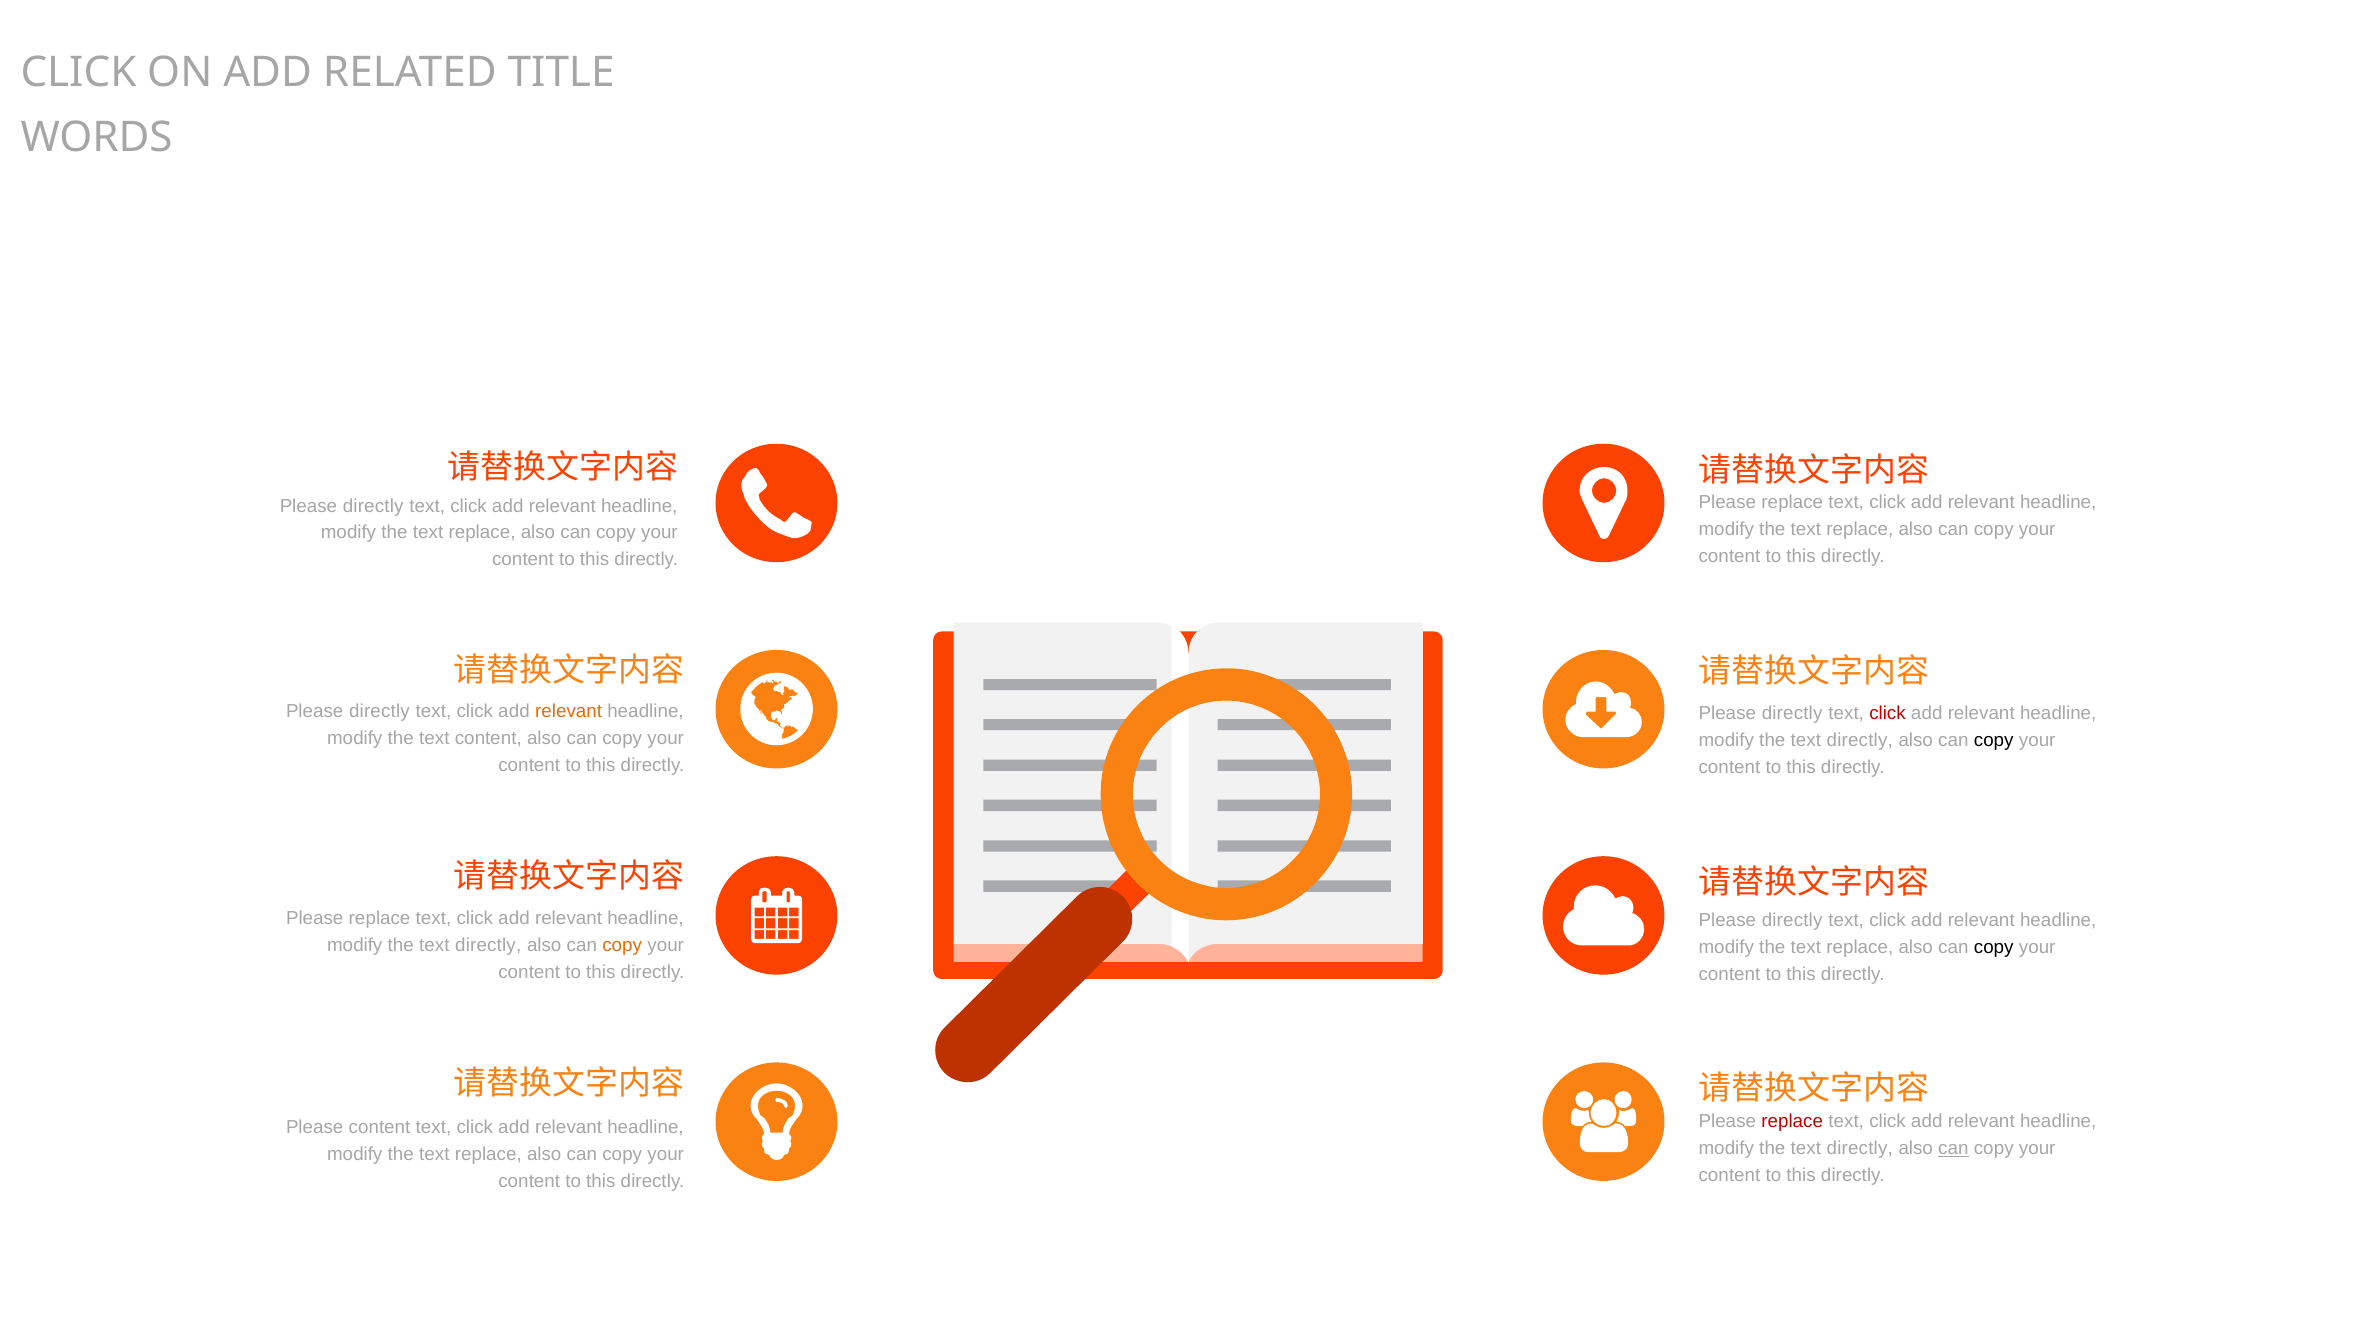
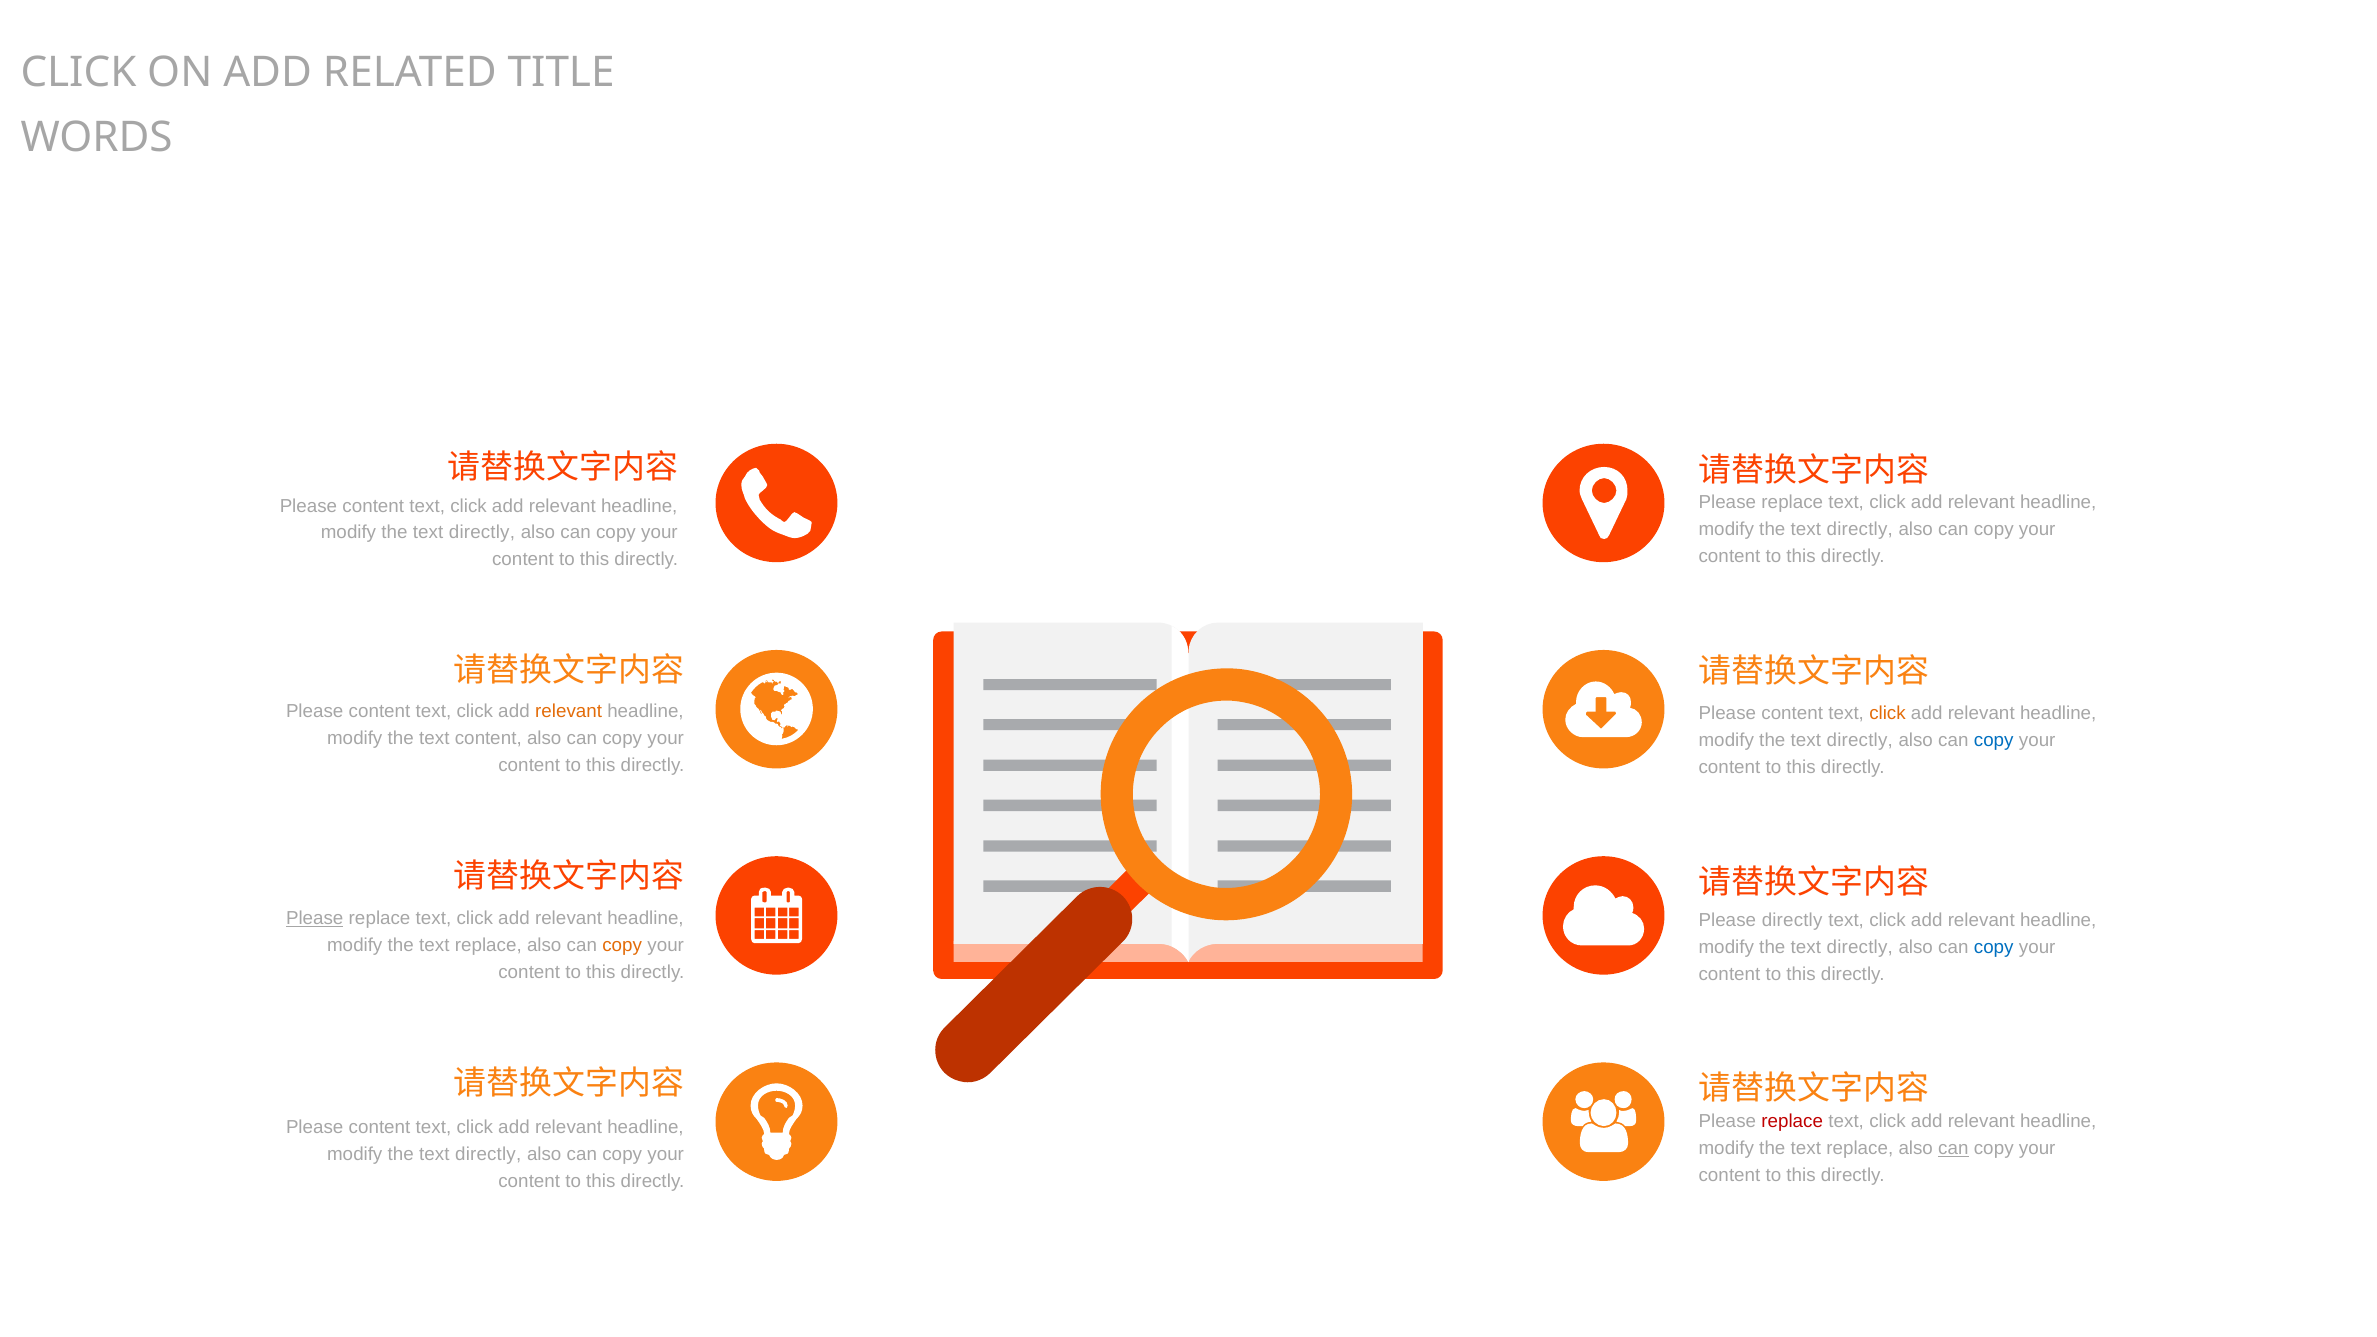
directly: directly -> content (373, 506)
replace: replace -> directly (1860, 530)
replace: replace -> directly (482, 533)
directly: directly -> content (380, 711)
directly: directly -> content (1792, 714)
click colour: red -> orange (1888, 714)
copy colour: black -> blue (1994, 741)
Please underline: none -> present (315, 918)
directly: directly -> replace (488, 945)
replace: replace -> directly (1860, 947)
copy colour: black -> blue (1994, 947)
directly: directly -> replace (1860, 1148)
replace: replace -> directly (488, 1154)
